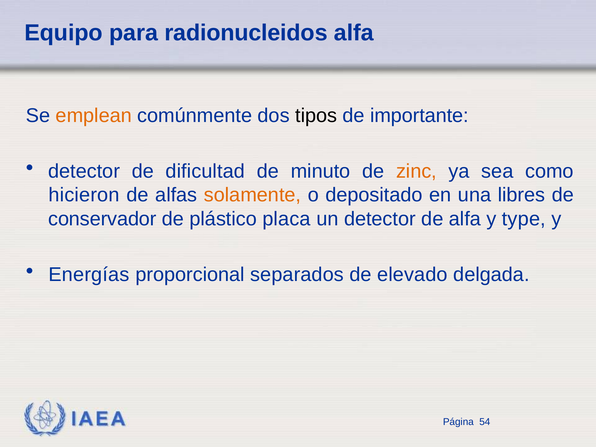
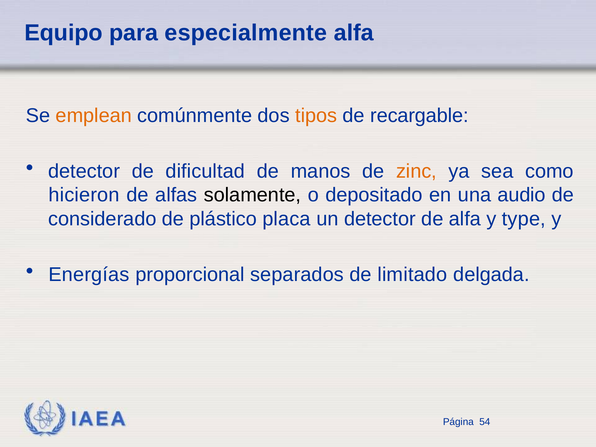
radionucleidos: radionucleidos -> especialmente (246, 33)
tipos colour: black -> orange (316, 116)
importante: importante -> recargable (419, 116)
minuto: minuto -> manos (321, 171)
solamente colour: orange -> black (253, 195)
libres: libres -> audio (522, 195)
conservador: conservador -> considerado (102, 219)
elevado: elevado -> limitado (412, 275)
